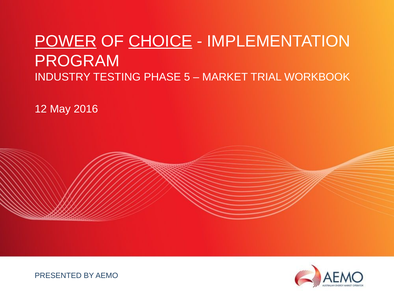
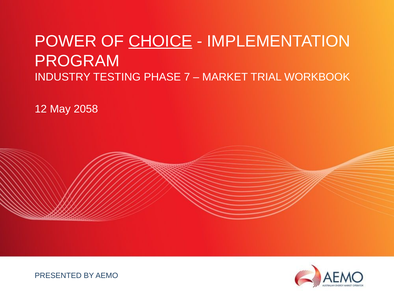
POWER underline: present -> none (66, 41)
5: 5 -> 7 (187, 77)
2016: 2016 -> 2058 (86, 109)
